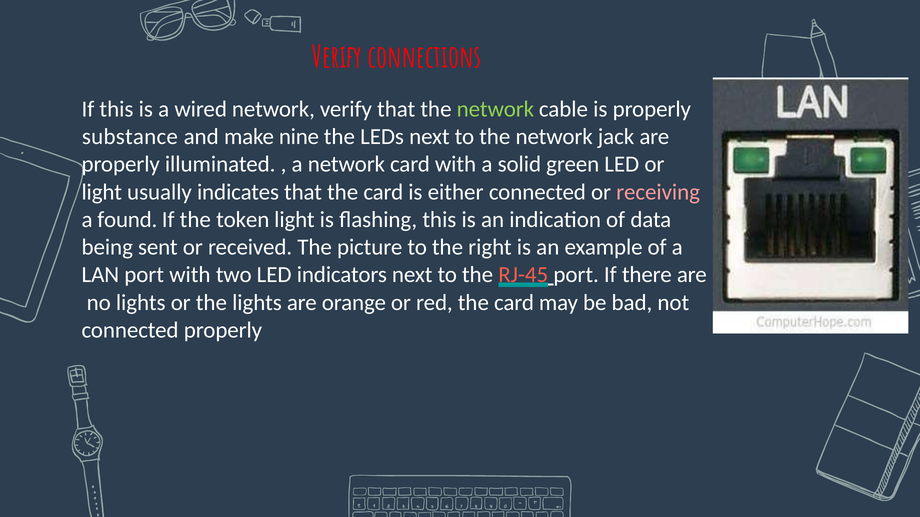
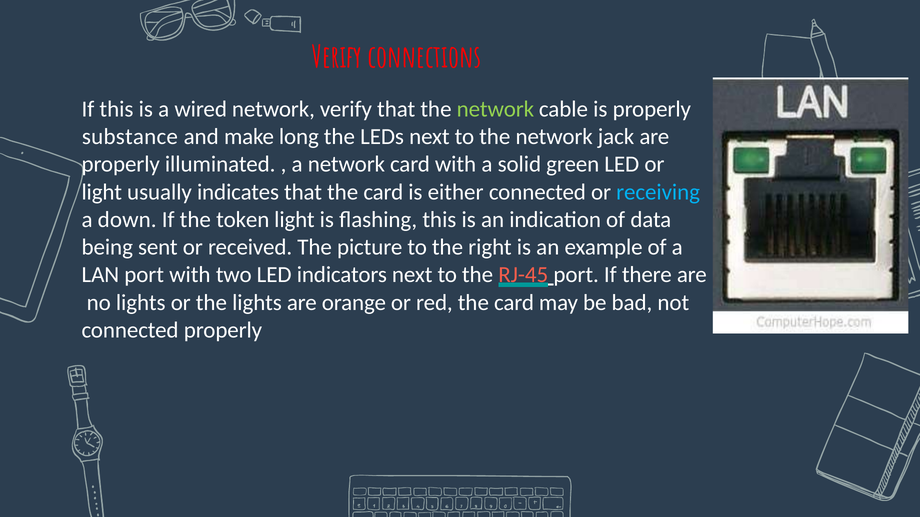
nine: nine -> long (299, 137)
receiving colour: pink -> light blue (658, 192)
found: found -> down (127, 220)
